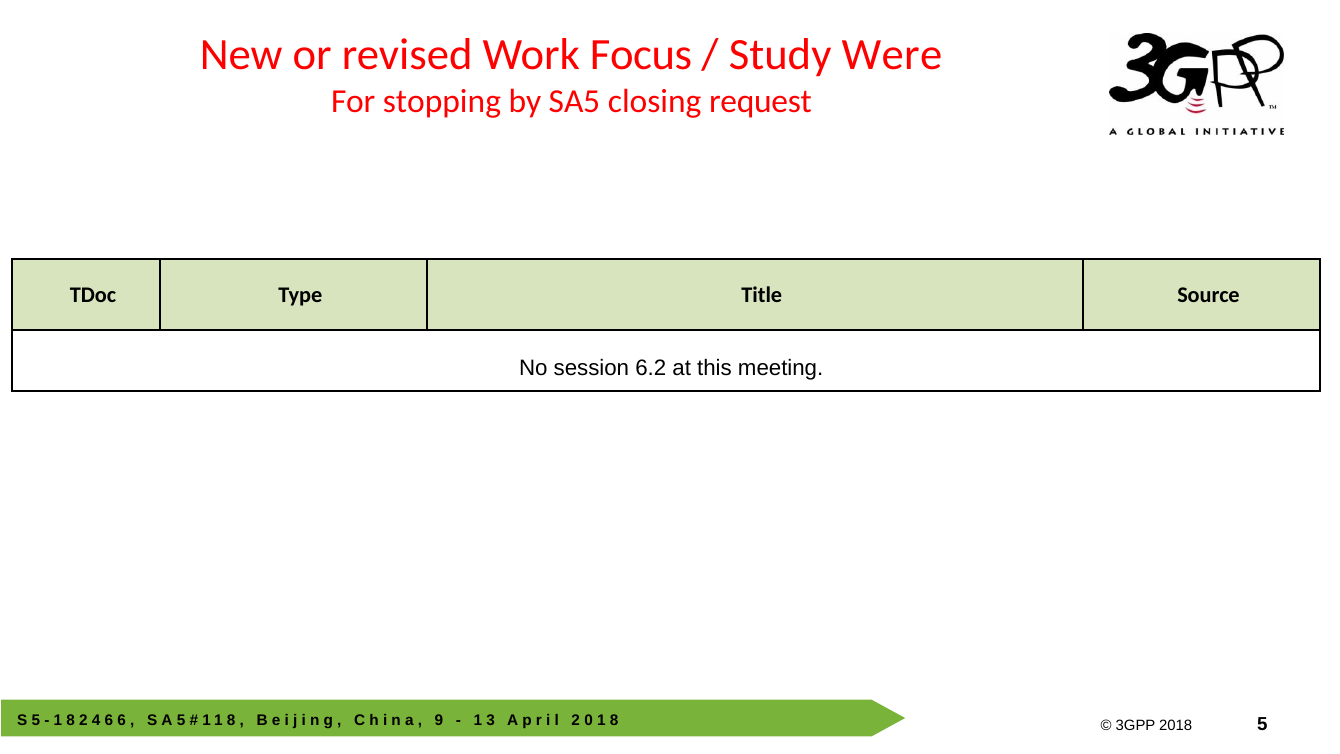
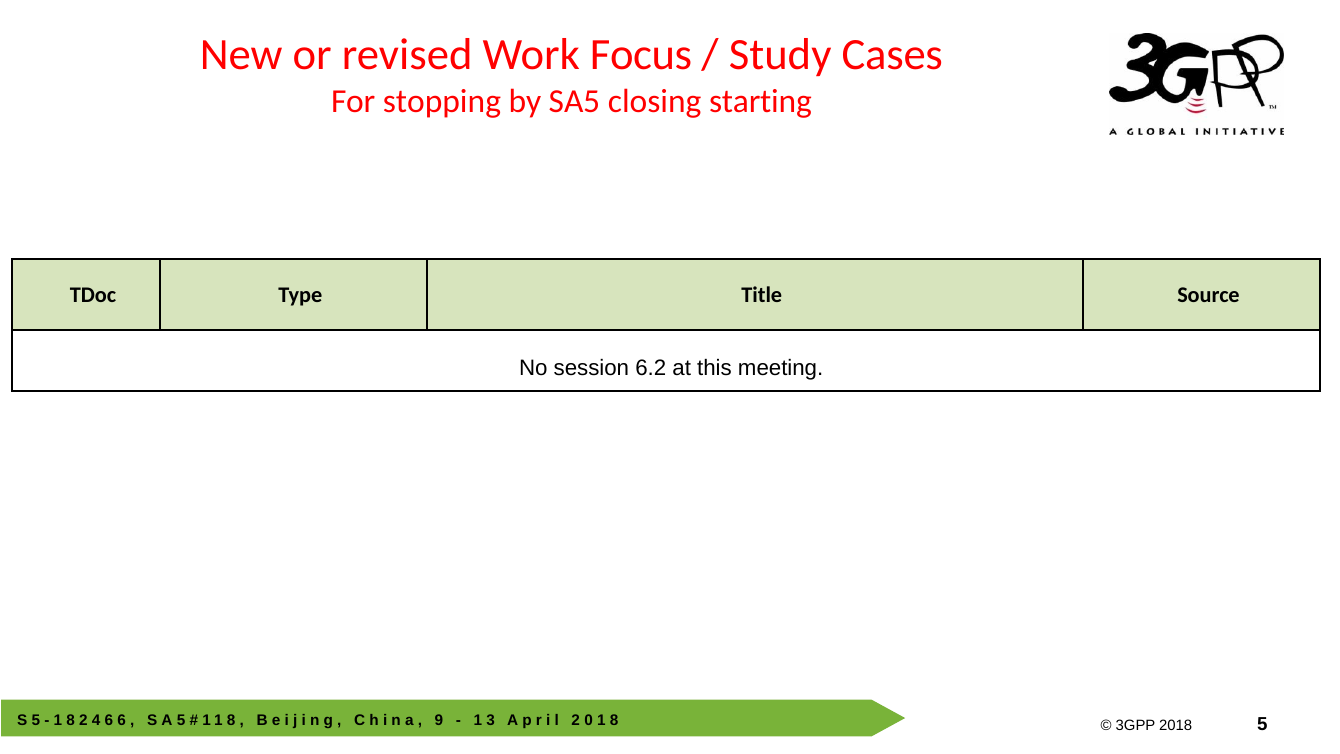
Were: Were -> Cases (892, 55)
request: request -> starting (760, 101)
